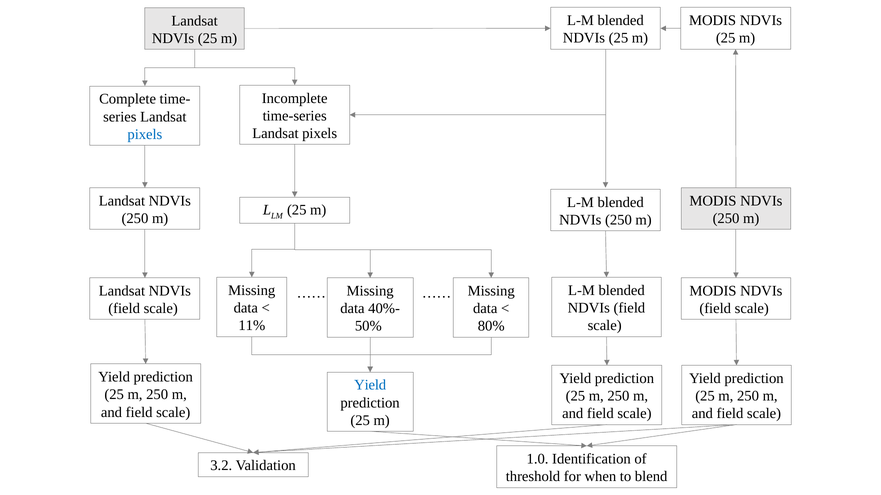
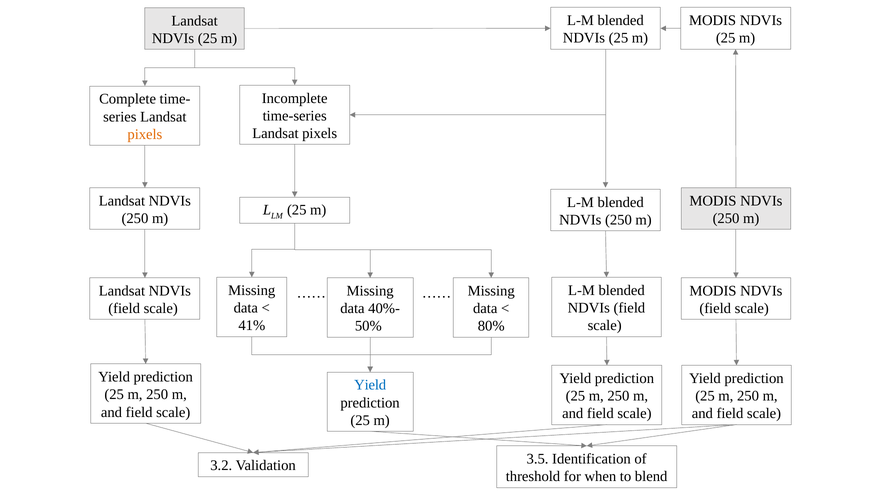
pixels colour: blue -> orange (145, 134)
11%: 11% -> 41% (252, 326)
1.0: 1.0 -> 3.5 (538, 459)
